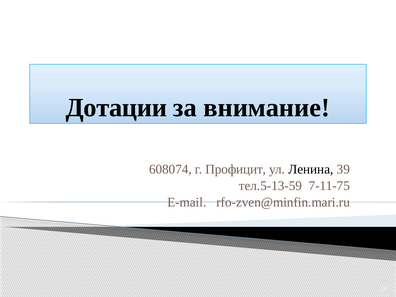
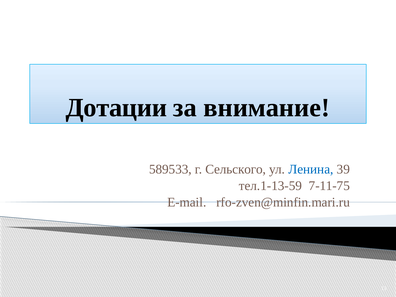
608074: 608074 -> 589533 (170, 169)
Профицит: Профицит -> Сельского (236, 169)
Ленина colour: black -> blue (311, 169)
тел.5-13-59: тел.5-13-59 -> тел.1-13-59 (270, 186)
